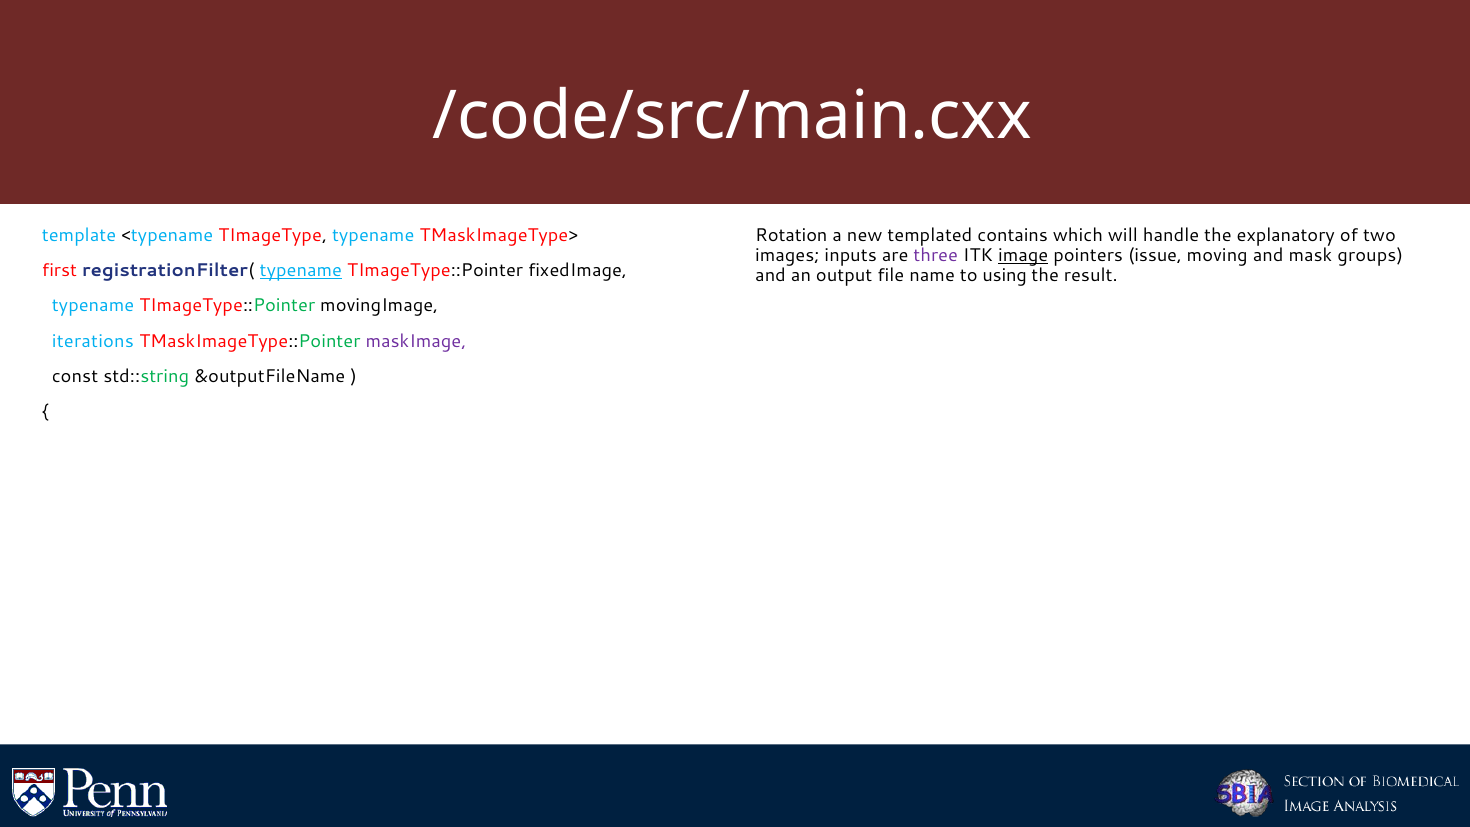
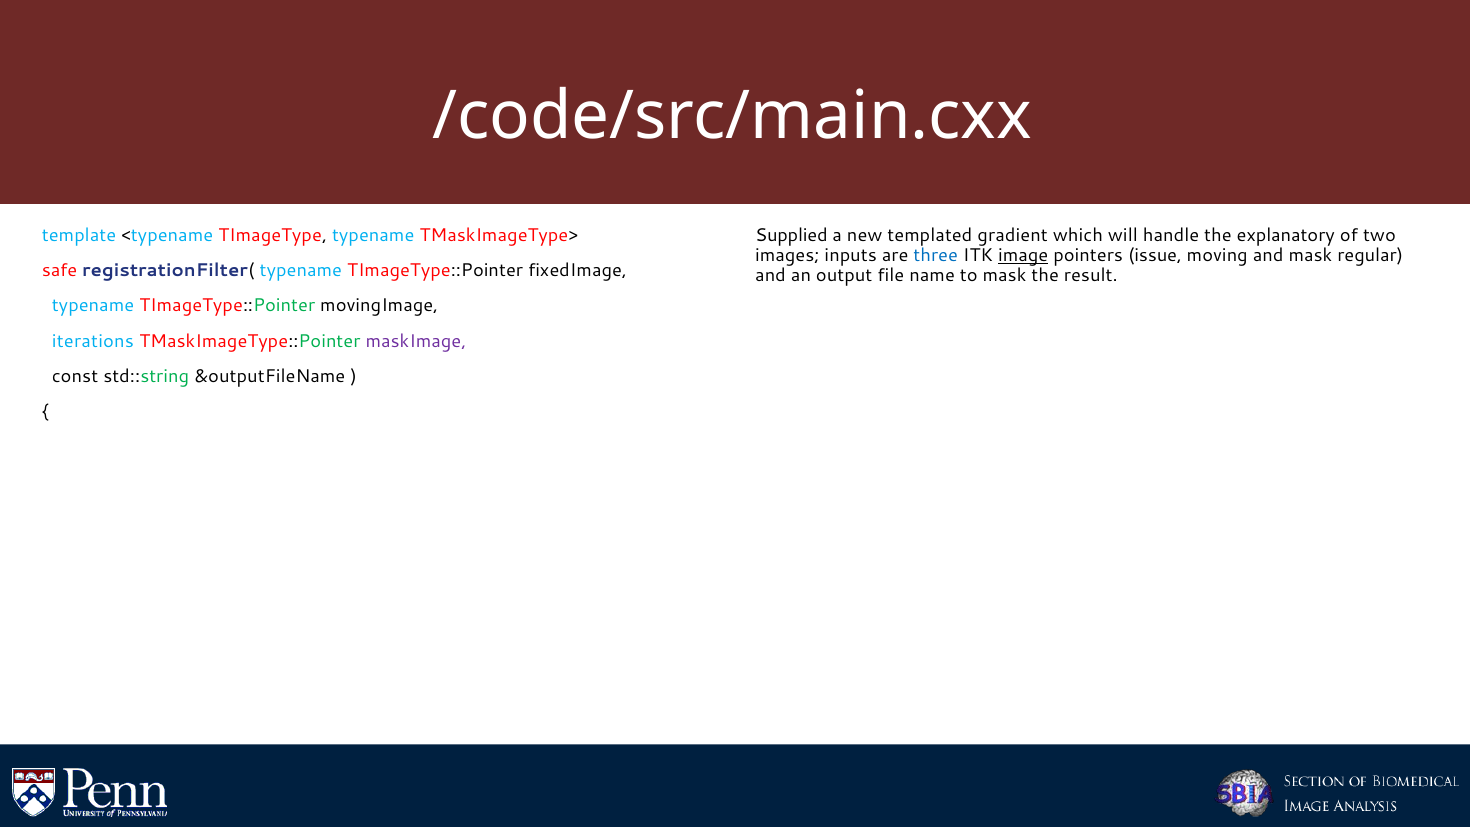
Rotation: Rotation -> Supplied (791, 235)
contains: contains -> gradient (1013, 235)
three colour: purple -> blue (936, 255)
groups: groups -> regular (1370, 255)
first: first -> safe (60, 271)
typename underline: present -> none (301, 271)
to using: using -> mask (1005, 275)
